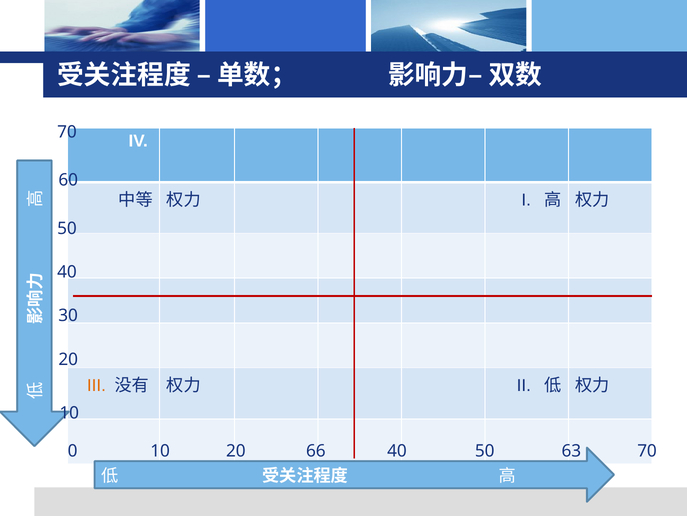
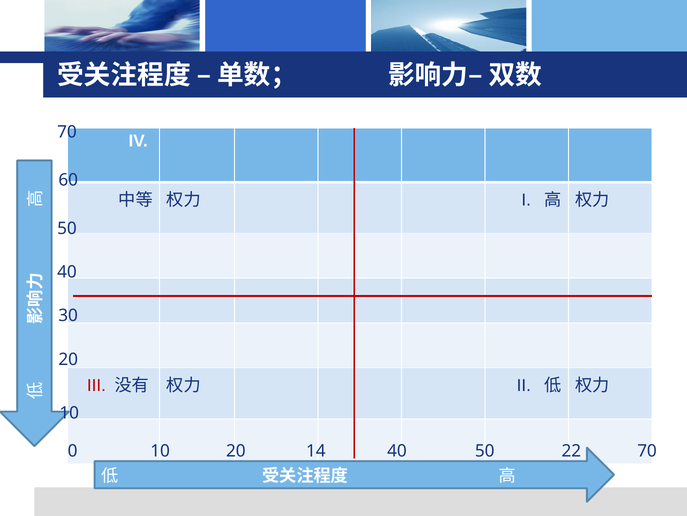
III colour: orange -> red (96, 385)
66: 66 -> 14 (316, 450)
63: 63 -> 22 (571, 450)
